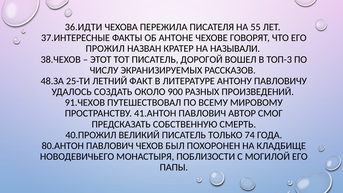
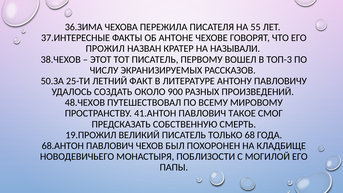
36.ИДТИ: 36.ИДТИ -> 36.ЗИМА (84, 27)
ДОРОГОЙ: ДОРОГОЙ -> ПЕРВОМУ (202, 59)
48.ЗА: 48.ЗА -> 50.ЗА (52, 81)
91.ЧЕХОВ: 91.ЧЕХОВ -> 48.ЧЕХОВ (85, 103)
АВТОР: АВТОР -> ТАКОЕ (242, 113)
40.ПРОЖИЛ: 40.ПРОЖИЛ -> 19.ПРОЖИЛ (91, 135)
74: 74 -> 68 (250, 135)
80.АНТОН: 80.АНТОН -> 68.АНТОН (63, 146)
